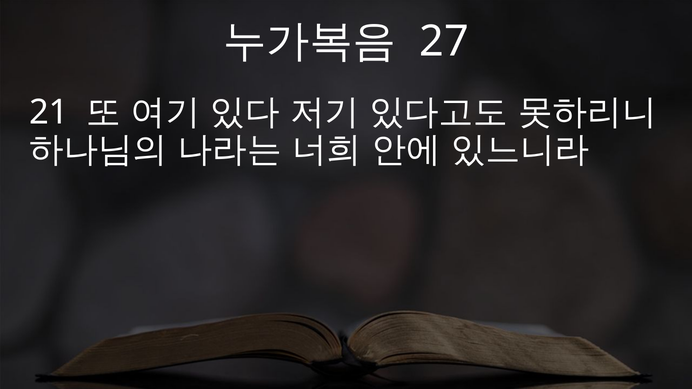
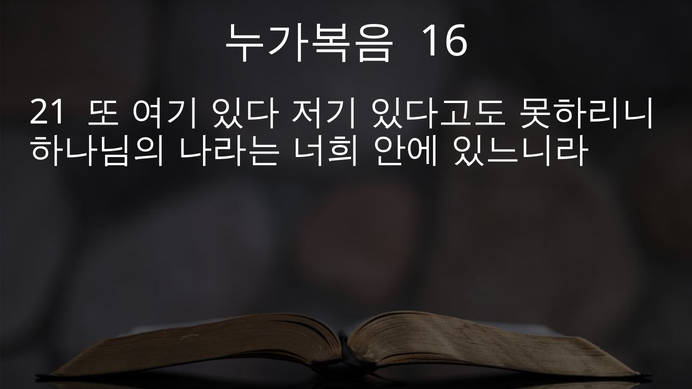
27: 27 -> 16 (444, 42)
